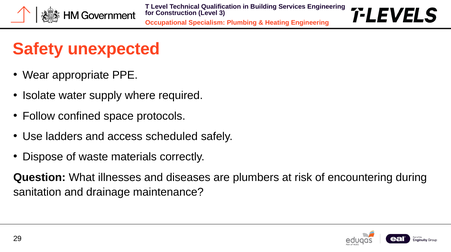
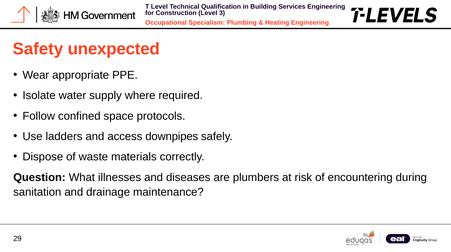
scheduled: scheduled -> downpipes (172, 136)
